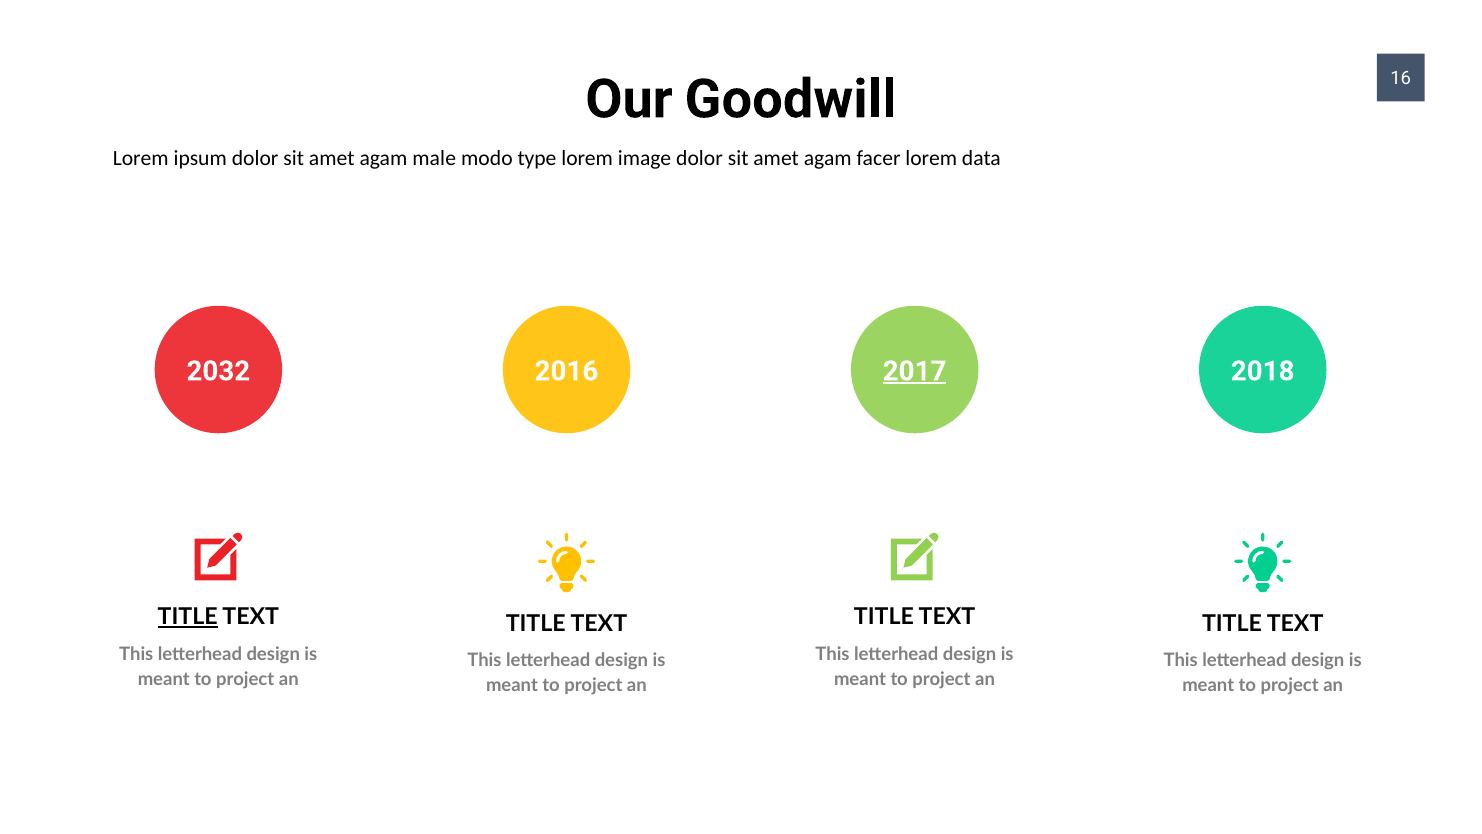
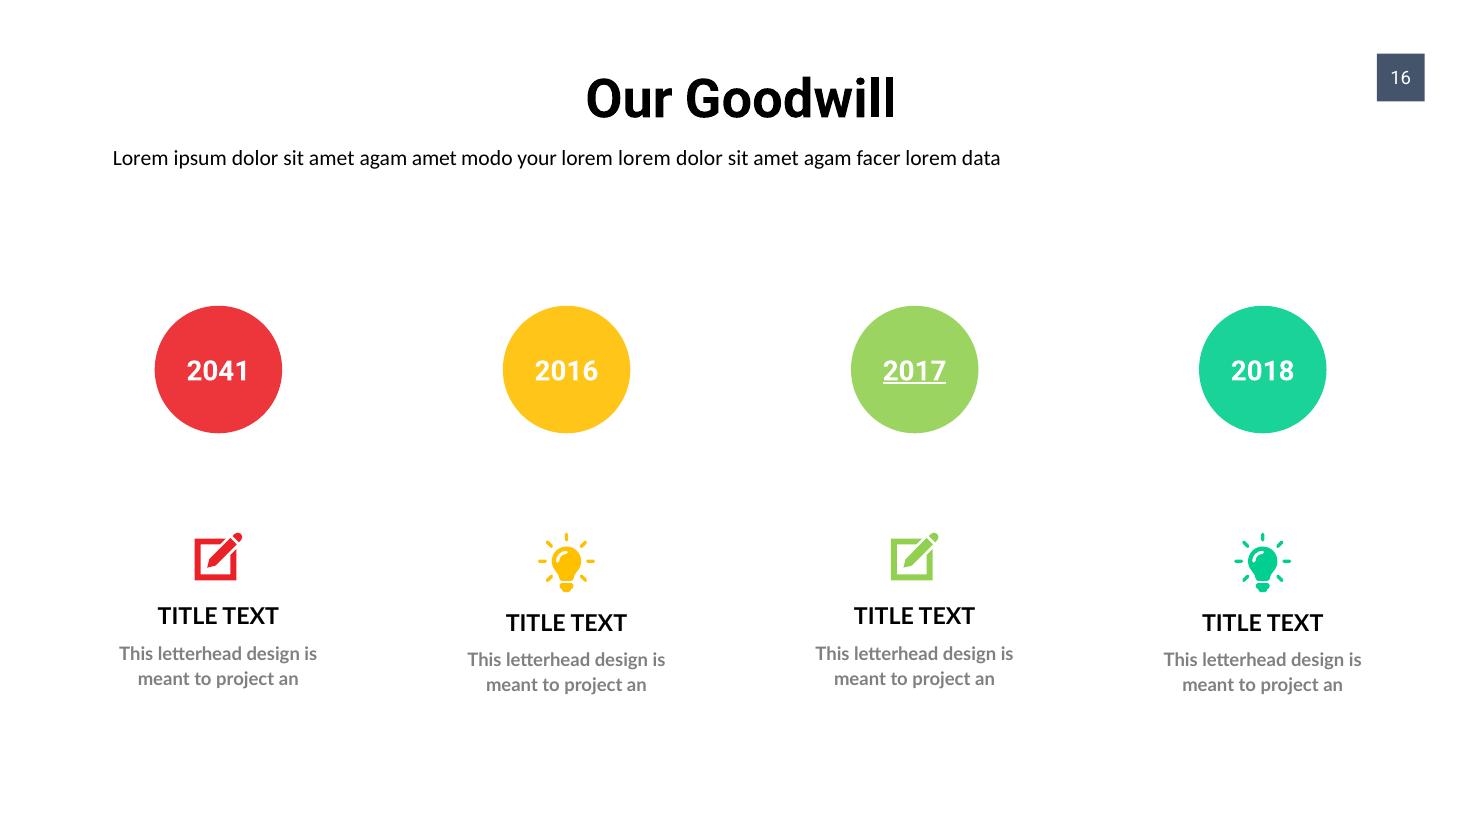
agam male: male -> amet (434, 158)
type: type -> your (537, 158)
lorem image: image -> lorem (644, 158)
2032: 2032 -> 2041 (218, 371)
TITLE underline: present -> none (188, 617)
